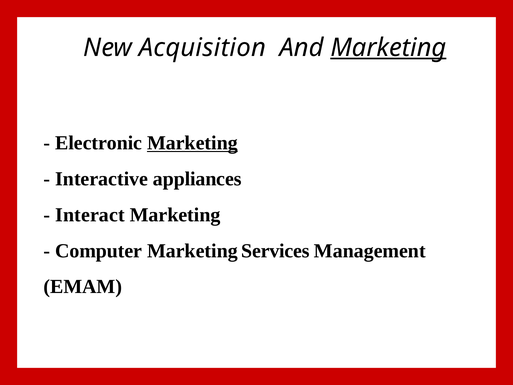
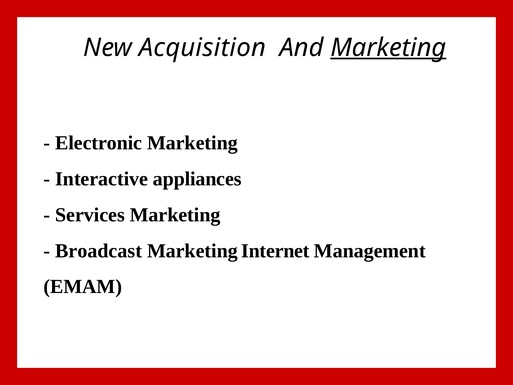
Marketing underline: present -> none (192, 143)
Interact: Interact -> Services (90, 215)
Computer: Computer -> Broadcast (99, 251)
Services: Services -> Internet (275, 251)
